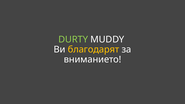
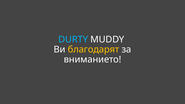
DURTY colour: light green -> light blue (73, 39)
